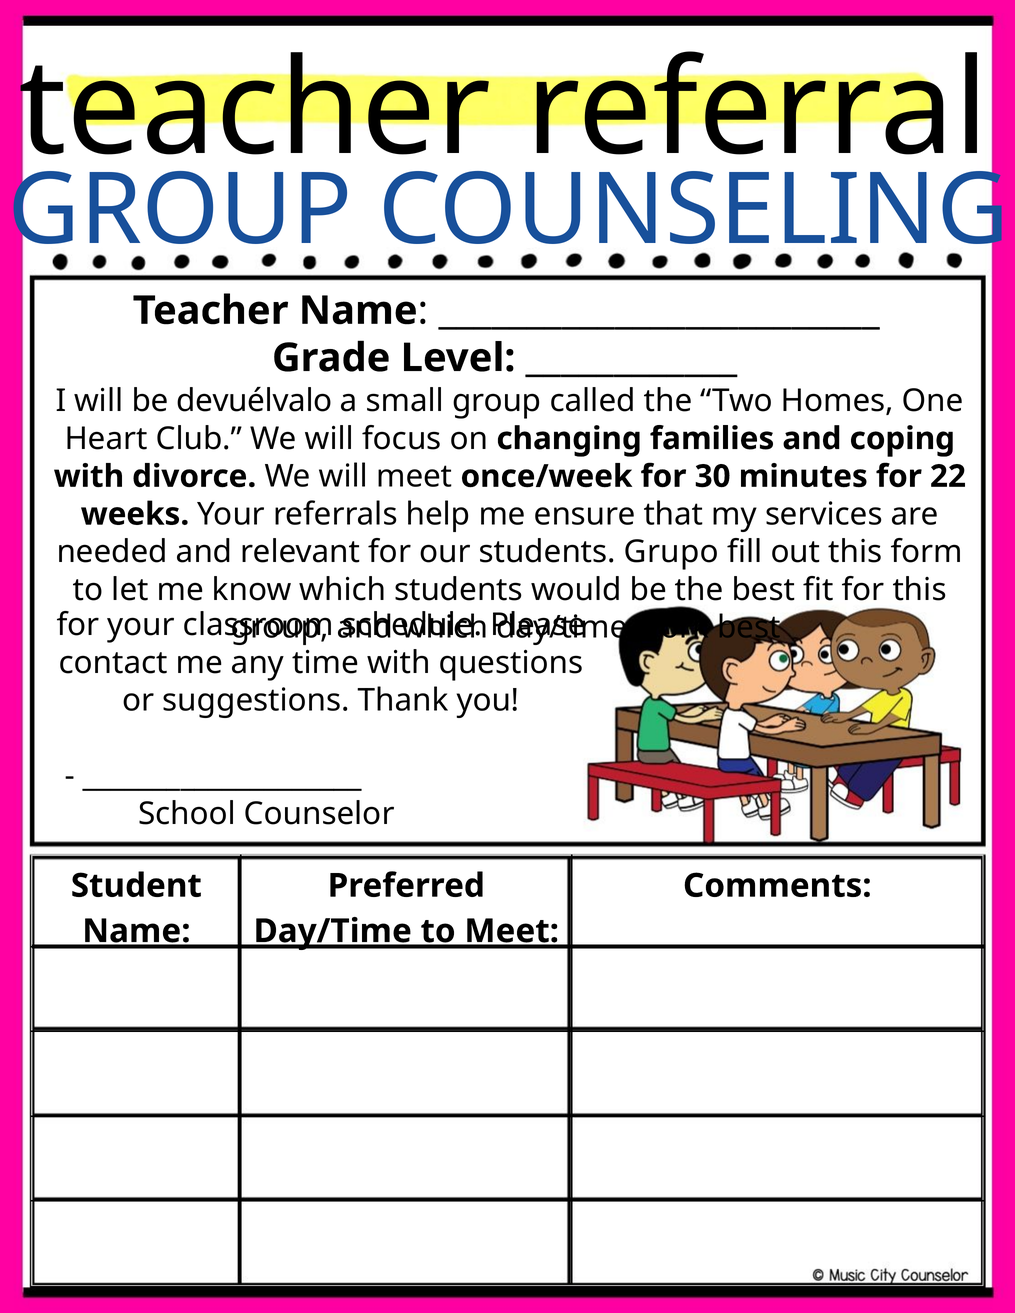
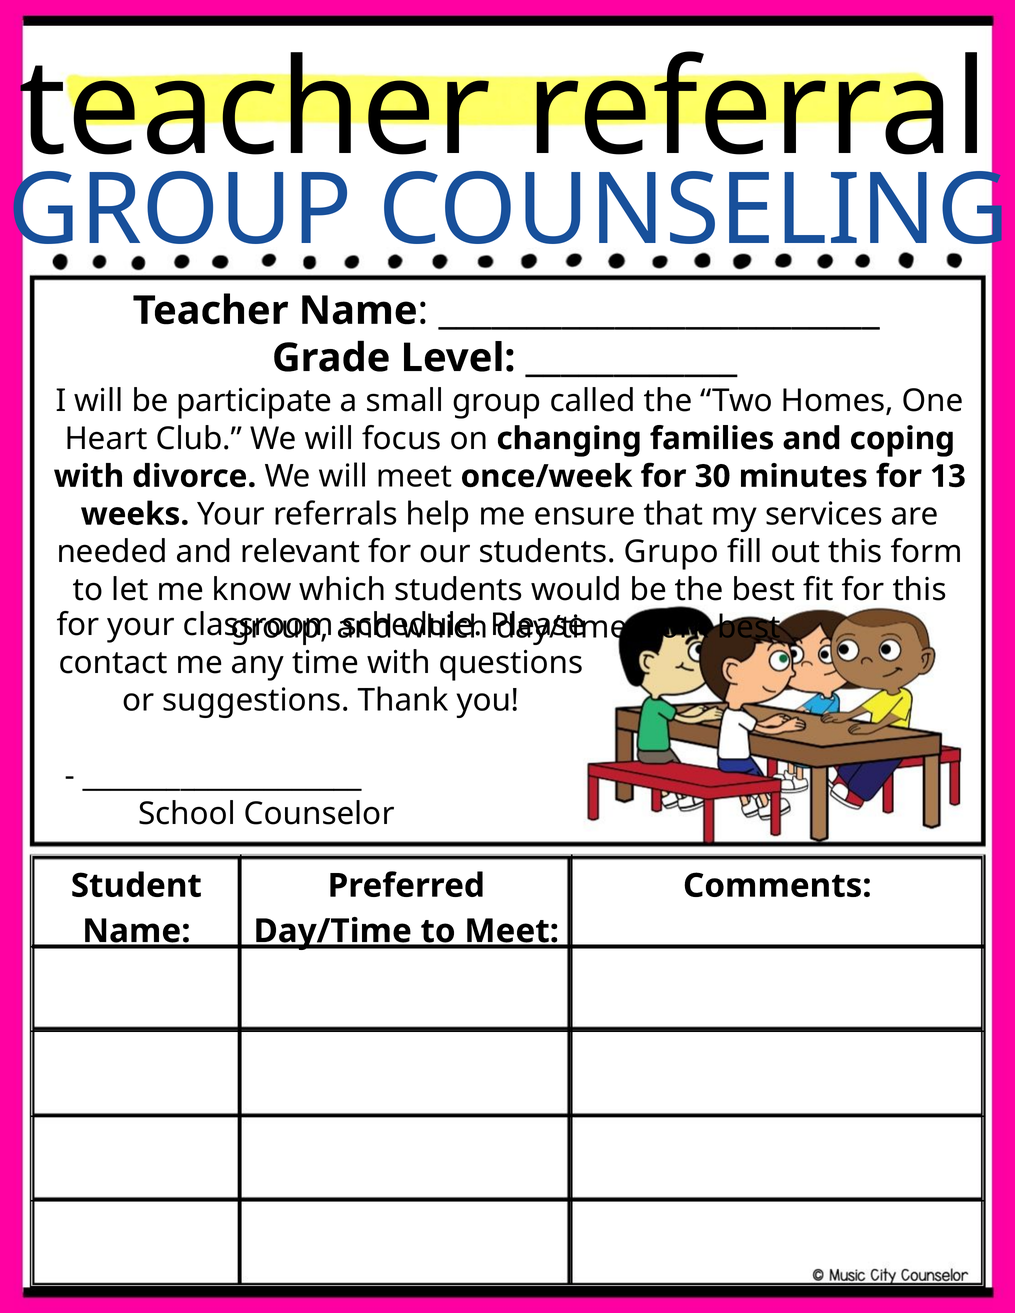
devuélvalo: devuélvalo -> participate (254, 401)
22: 22 -> 13 (948, 477)
